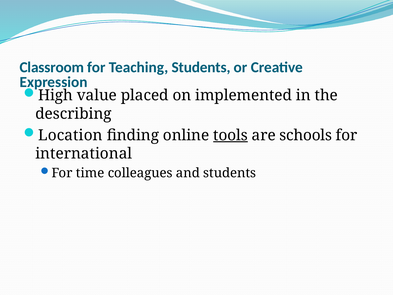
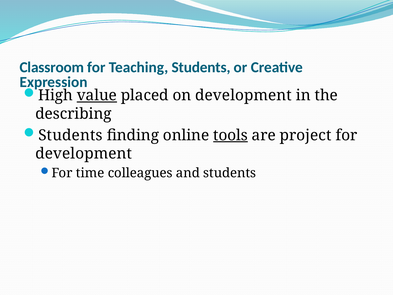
value underline: none -> present (97, 95)
on implemented: implemented -> development (244, 95)
Location: Location -> Students (70, 135)
schools: schools -> project (306, 135)
international: international -> development (84, 153)
